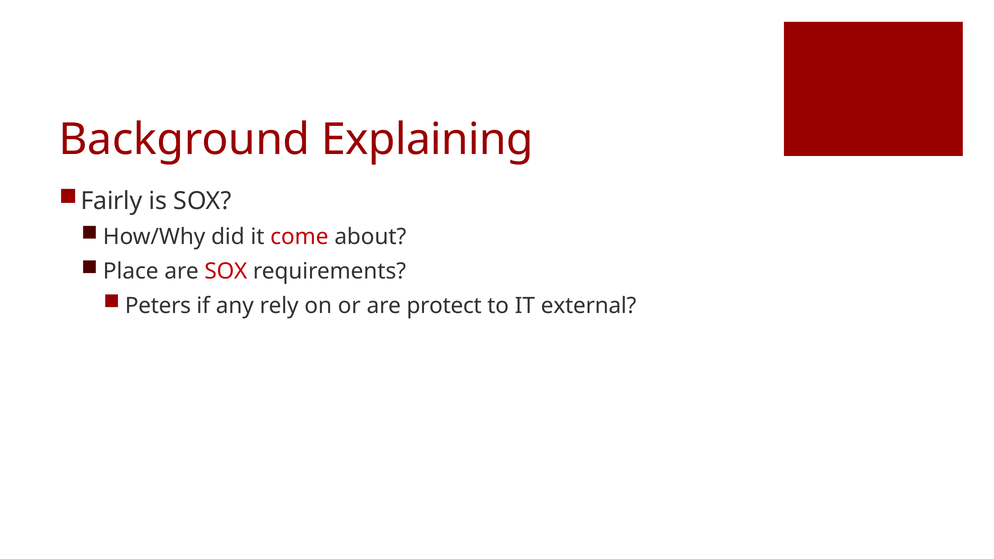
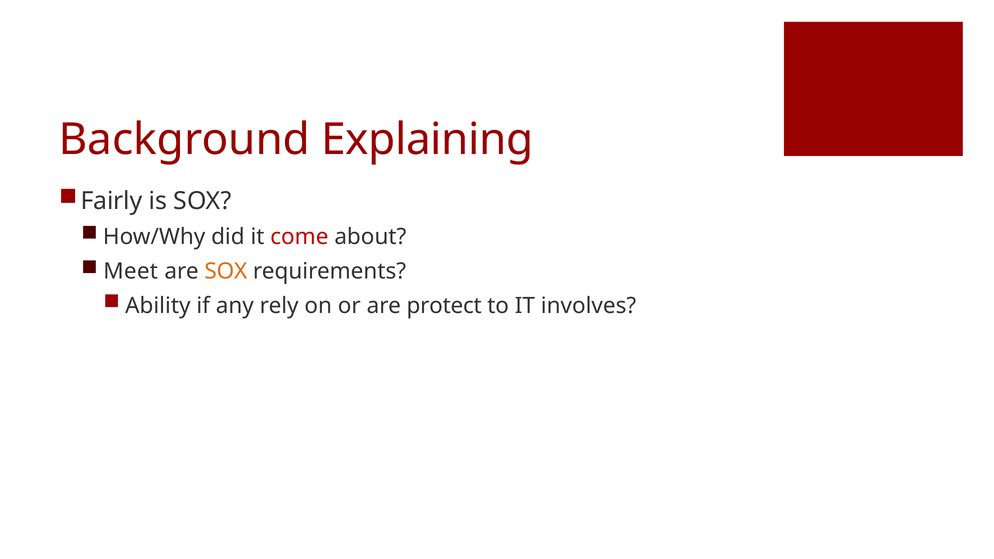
Place: Place -> Meet (131, 271)
SOX colour: red -> orange (226, 271)
Peters: Peters -> Ability (158, 306)
external: external -> involves (589, 306)
